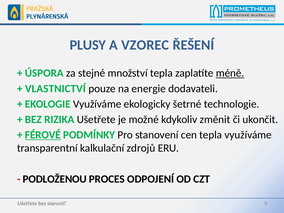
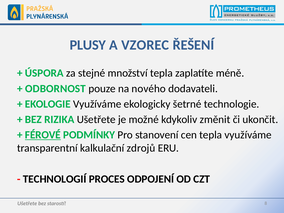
méně underline: present -> none (230, 73)
VLASTNICTVÍ: VLASTNICTVÍ -> ODBORNOST (55, 89)
energie: energie -> nového (149, 89)
PODLOŽENOU: PODLOŽENOU -> TECHNOLOGIÍ (55, 179)
